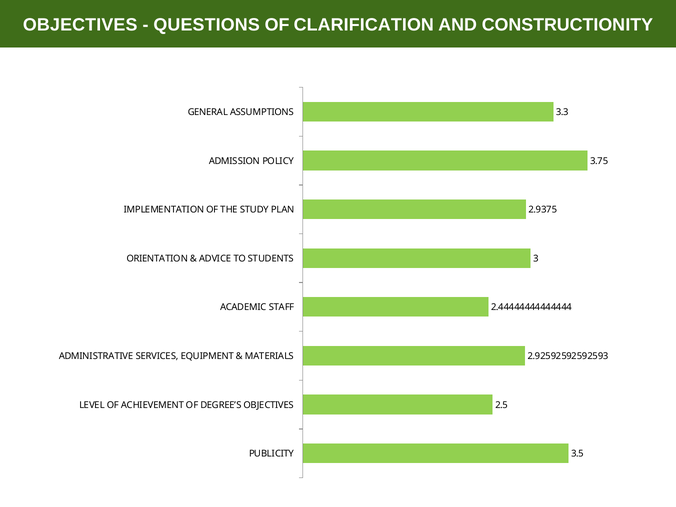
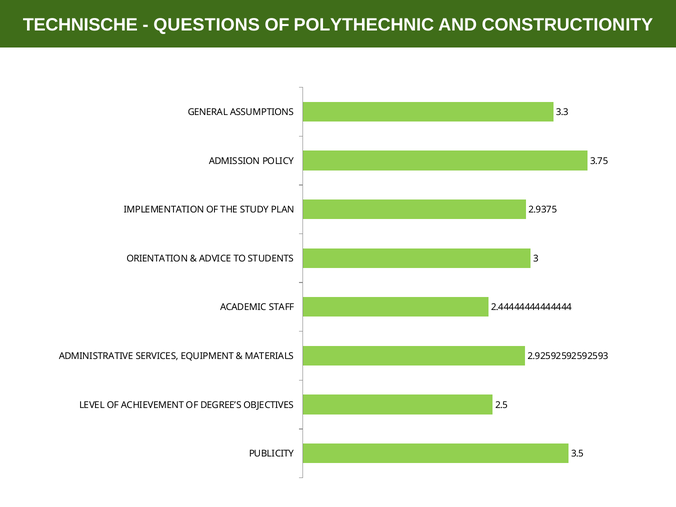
OBJECTIVES: OBJECTIVES -> TECHNISCHE (80, 25)
CLARIFICATION: CLARIFICATION -> POLYTHECHNIC (364, 25)
